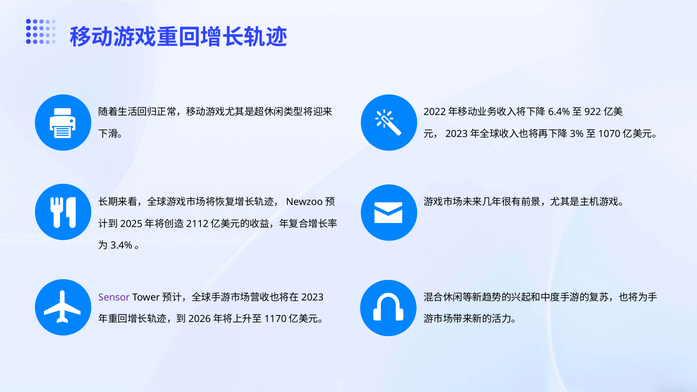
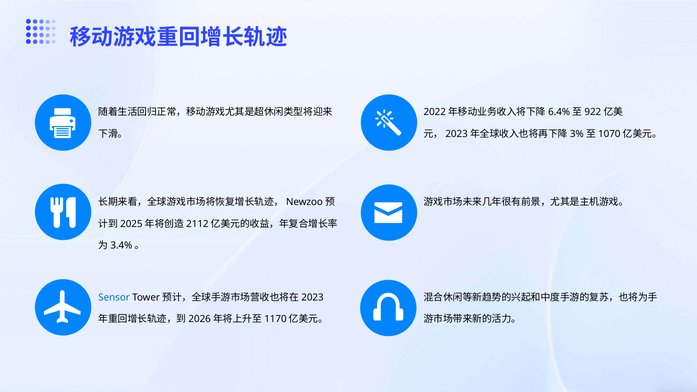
Sensor colour: purple -> blue (114, 297)
